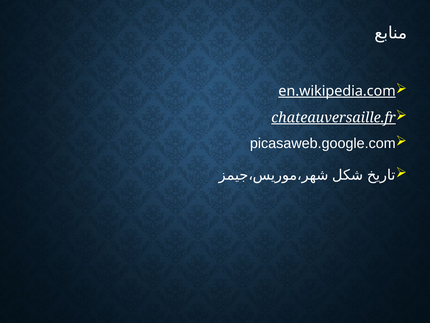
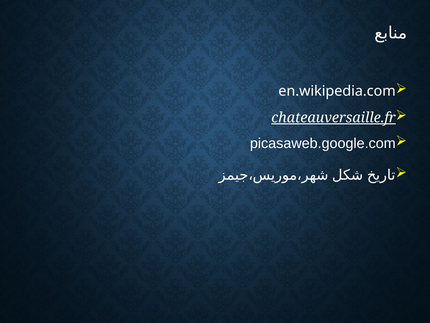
en.wikipedia.com underline: present -> none (337, 91)
